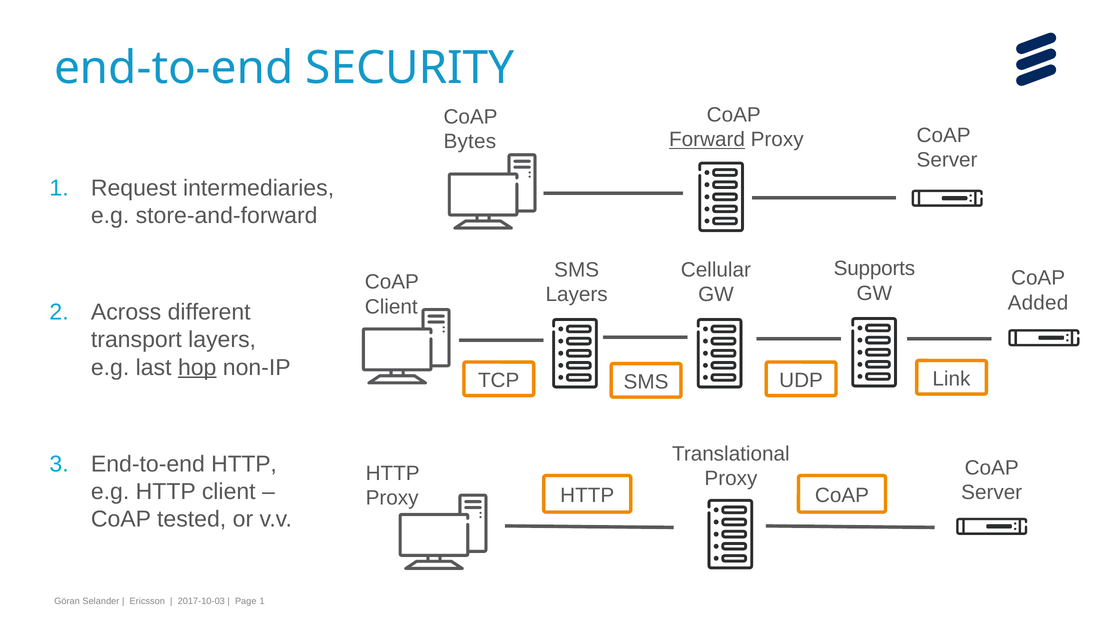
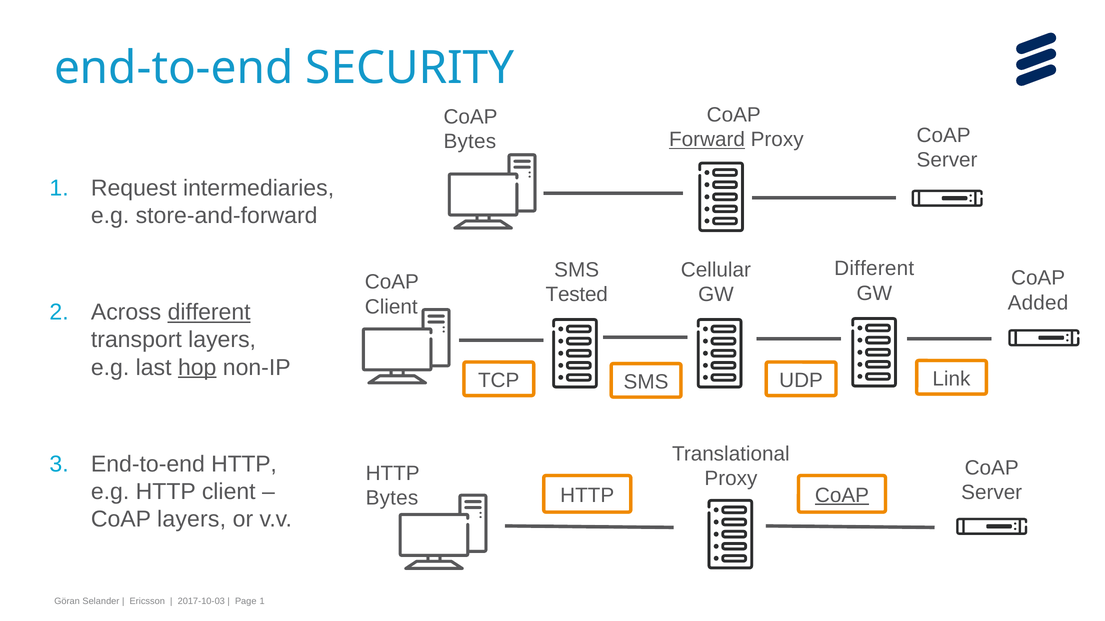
Supports: Supports -> Different (874, 269)
Layers: Layers -> Tested (577, 295)
different underline: none -> present (209, 313)
CoAP underline: none -> present (842, 496)
Proxy: Proxy -> Bytes (392, 499)
CoAP tested: tested -> layers (192, 520)
